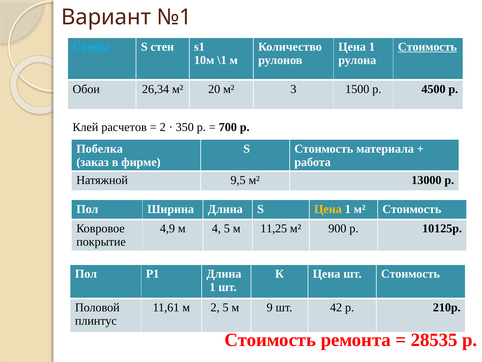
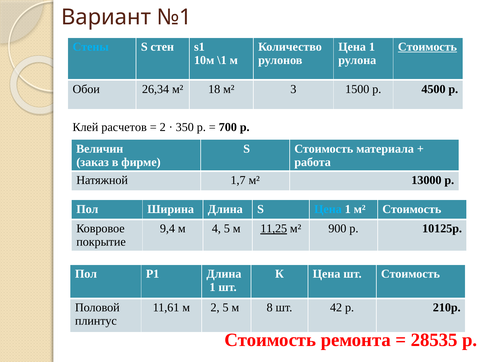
20: 20 -> 18 (214, 89)
Побелка: Побелка -> Величин (100, 149)
9,5: 9,5 -> 1,7 (238, 180)
Цена colour: yellow -> light blue (328, 209)
4,9: 4,9 -> 9,4 (167, 228)
11,25 underline: none -> present (274, 228)
9: 9 -> 8 (270, 307)
